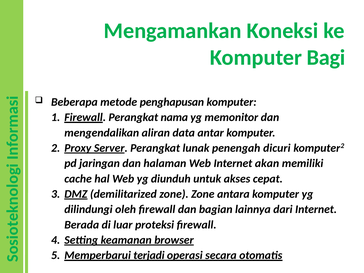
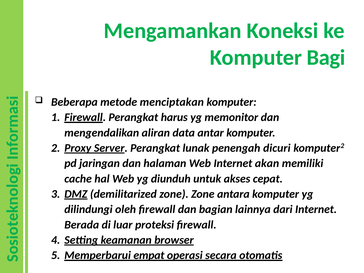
penghapusan: penghapusan -> menciptakan (172, 102)
nama: nama -> harus (174, 117)
terjadi: terjadi -> empat (149, 255)
